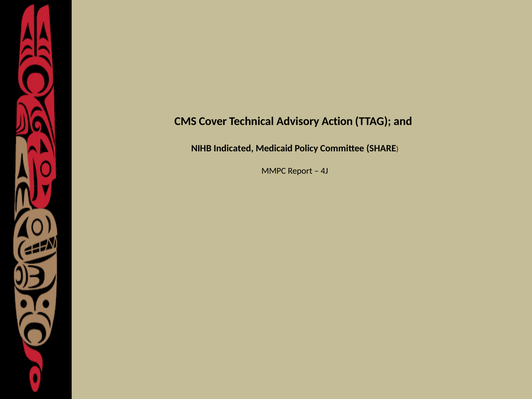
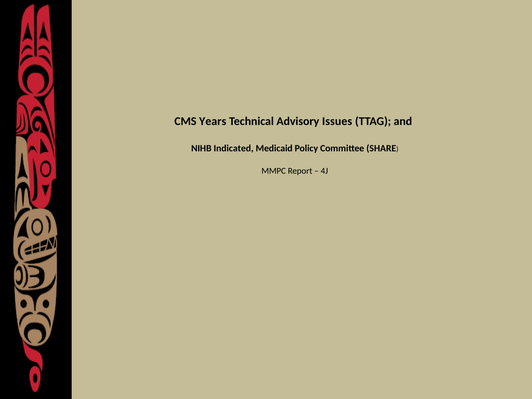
Cover: Cover -> Years (213, 121)
Action: Action -> Issues (337, 121)
